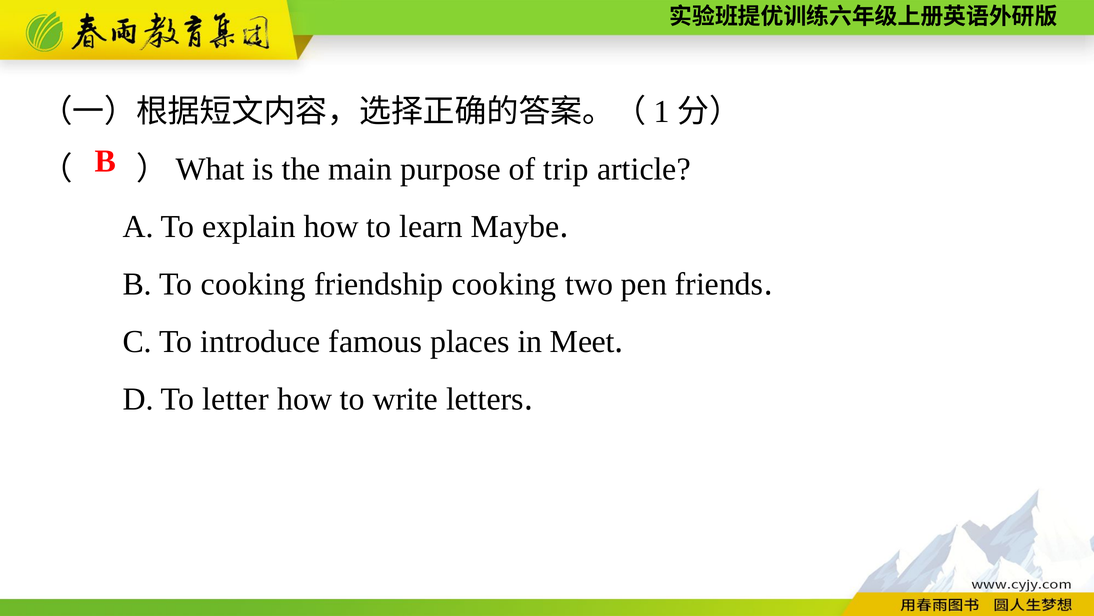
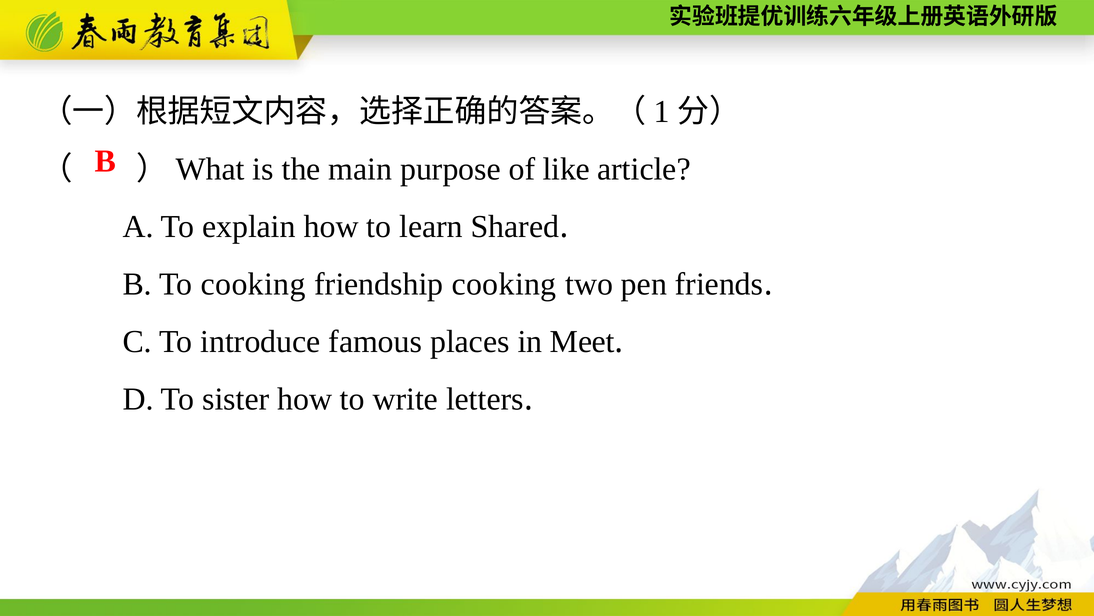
trip: trip -> like (566, 169)
Maybe: Maybe -> Shared (515, 227)
letter: letter -> sister (236, 399)
